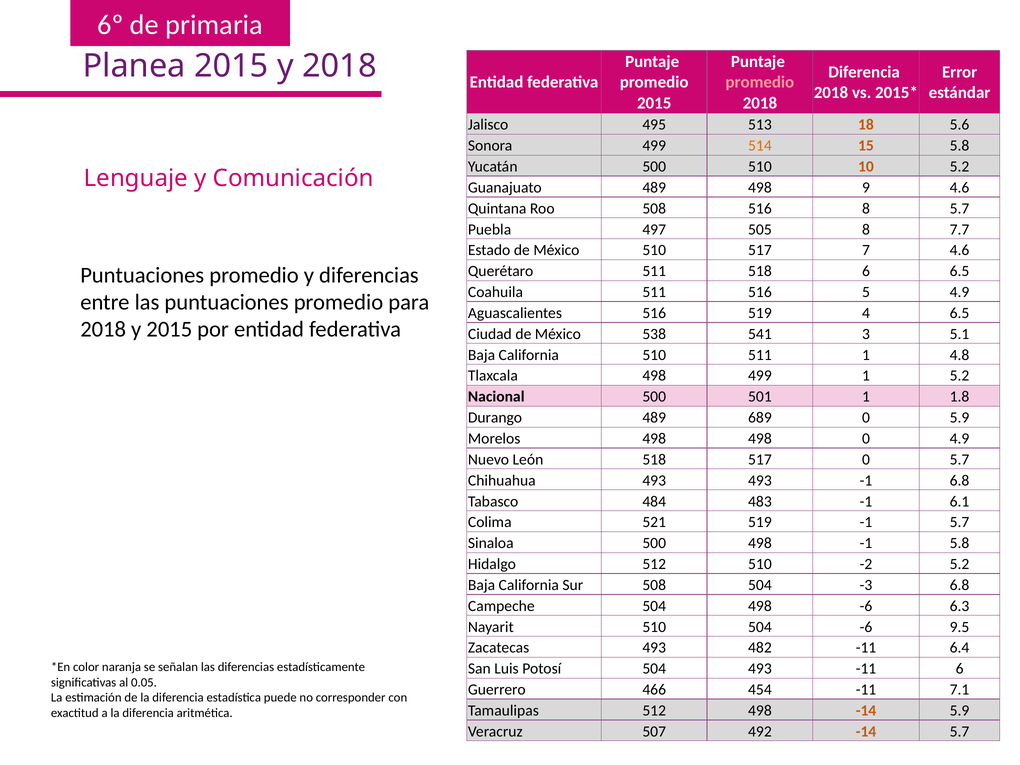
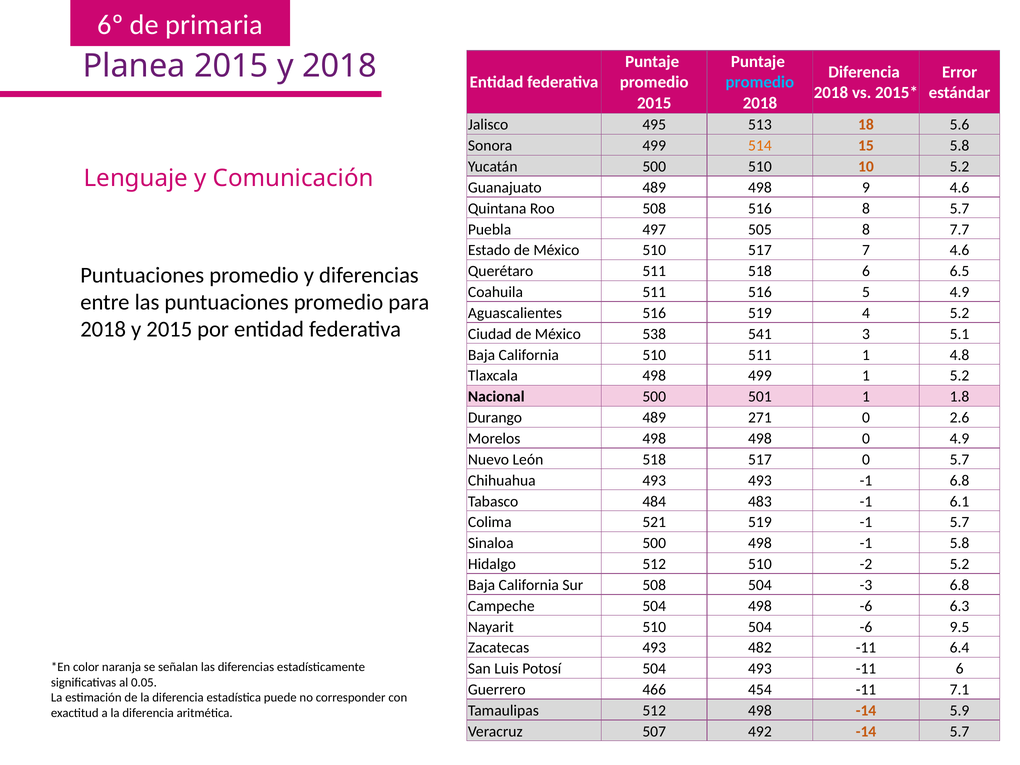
promedio colour: pink -> light blue (760, 82)
4 6.5: 6.5 -> 5.2 (960, 313)
689: 689 -> 271 (760, 418)
0 5.9: 5.9 -> 2.6 (960, 418)
